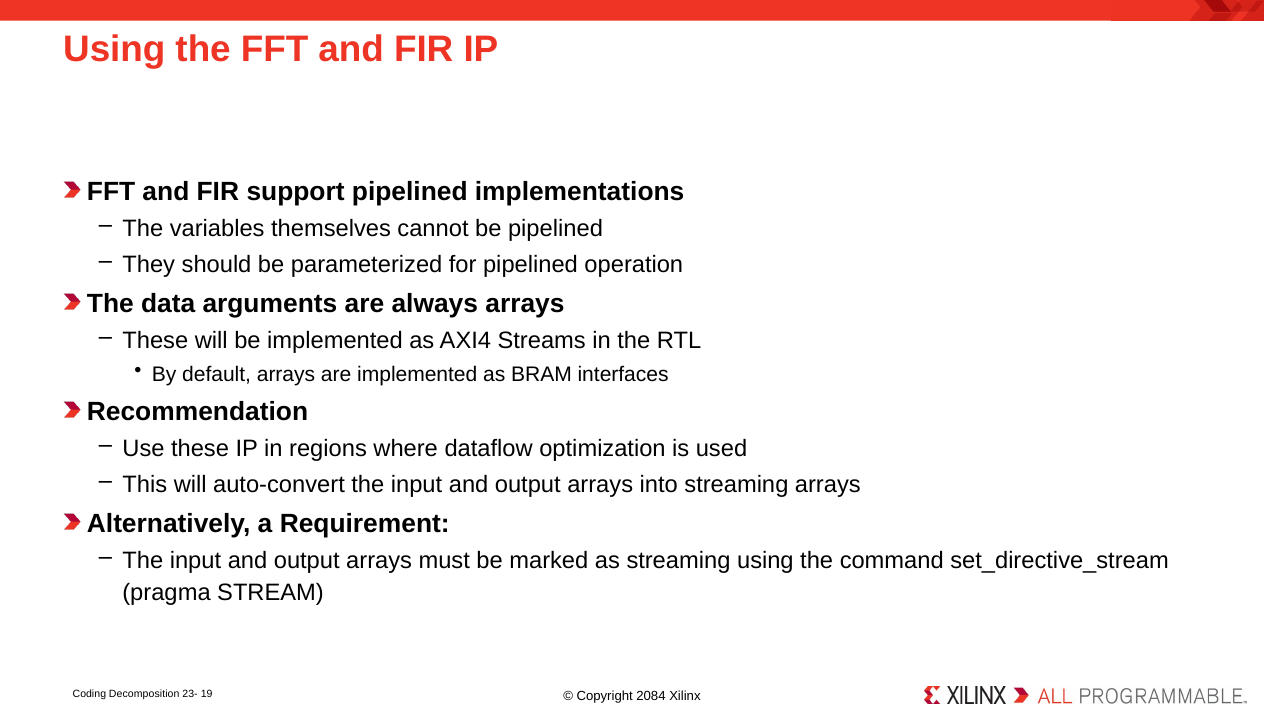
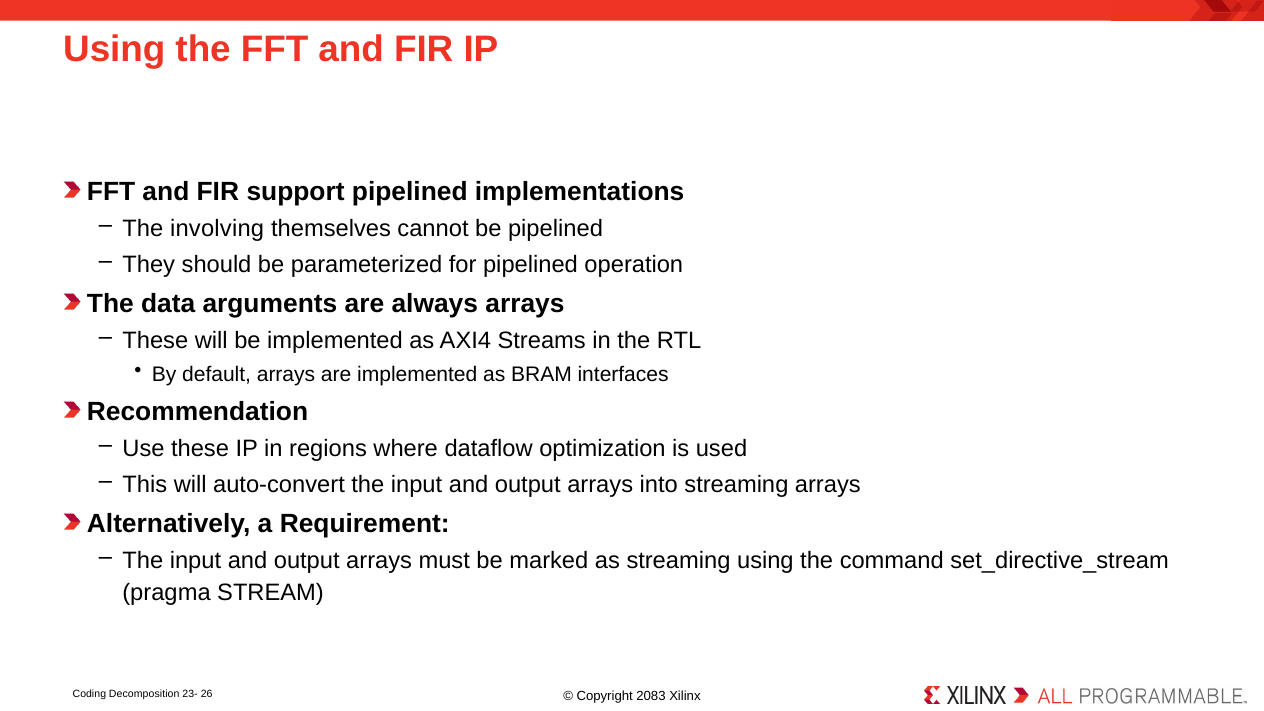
variables: variables -> involving (217, 229)
19: 19 -> 26 (207, 694)
2084: 2084 -> 2083 (651, 696)
